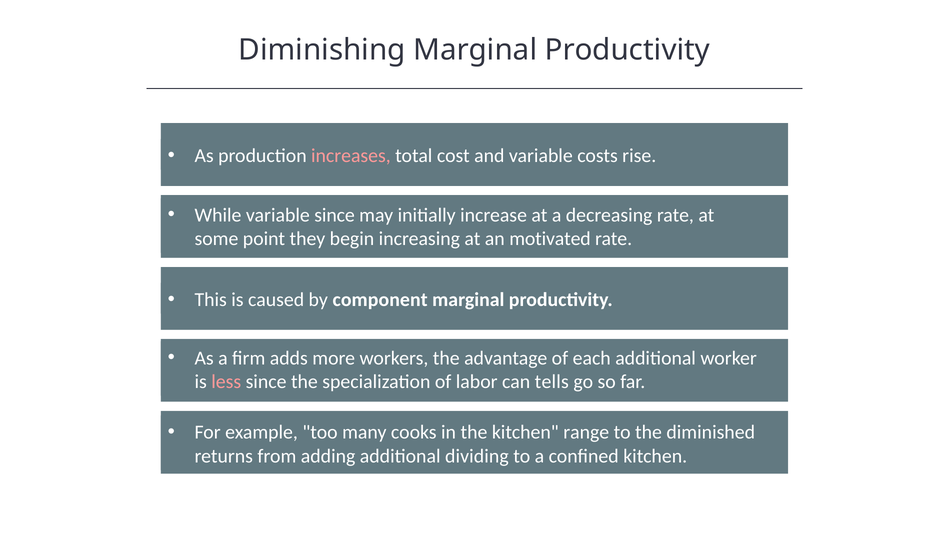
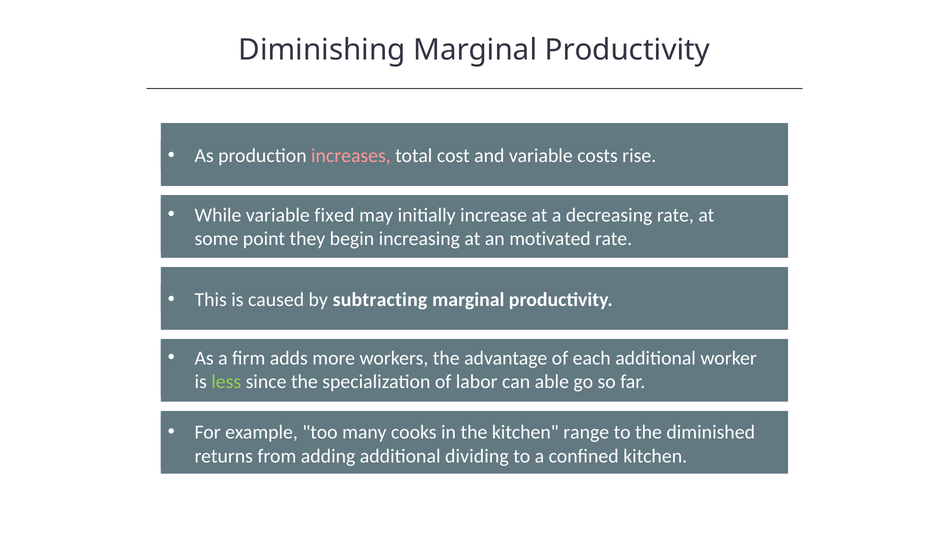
variable since: since -> fixed (334, 215)
component: component -> subtracting (380, 299)
less colour: pink -> light green (226, 382)
tells: tells -> able (552, 382)
